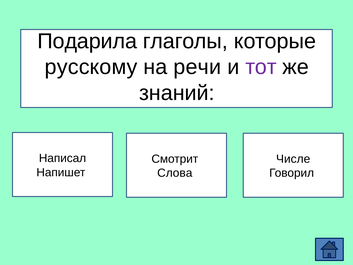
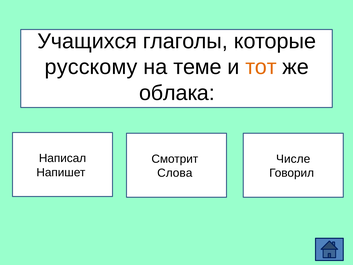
Подарила: Подарила -> Учащихся (87, 41)
речи: речи -> теме (197, 67)
тот colour: purple -> orange (261, 67)
знаний: знаний -> облака (177, 93)
